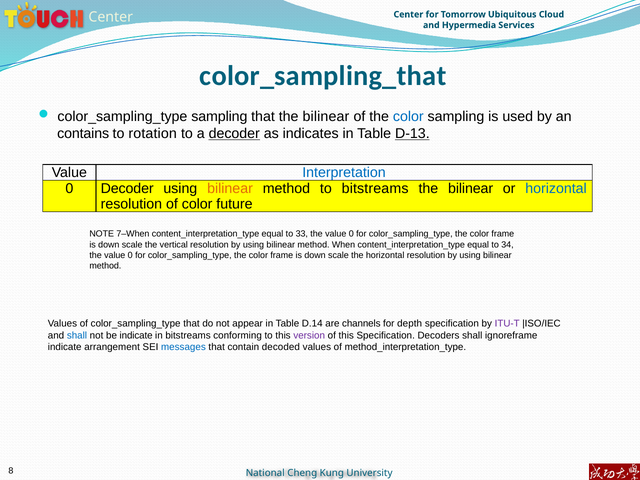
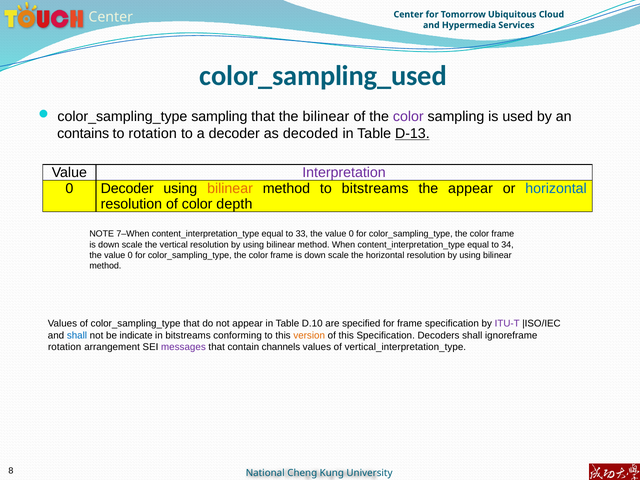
color_sampling_that: color_sampling_that -> color_sampling_used (323, 76)
color colour: blue -> purple (408, 117)
decoder underline: present -> none (234, 134)
indicates: indicates -> decoded (311, 134)
Interpretation colour: blue -> purple (344, 173)
bilinear: bilinear -> appear (471, 188)
future: future -> depth (234, 204)
D.14: D.14 -> D.10 (312, 324)
channels: channels -> specified (361, 324)
for depth: depth -> frame (410, 324)
version colour: purple -> orange (309, 335)
indicate: indicate -> rotation (65, 347)
messages colour: blue -> purple (183, 347)
decoded: decoded -> channels (281, 347)
method_interpretation_type: method_interpretation_type -> vertical_interpretation_type (405, 347)
